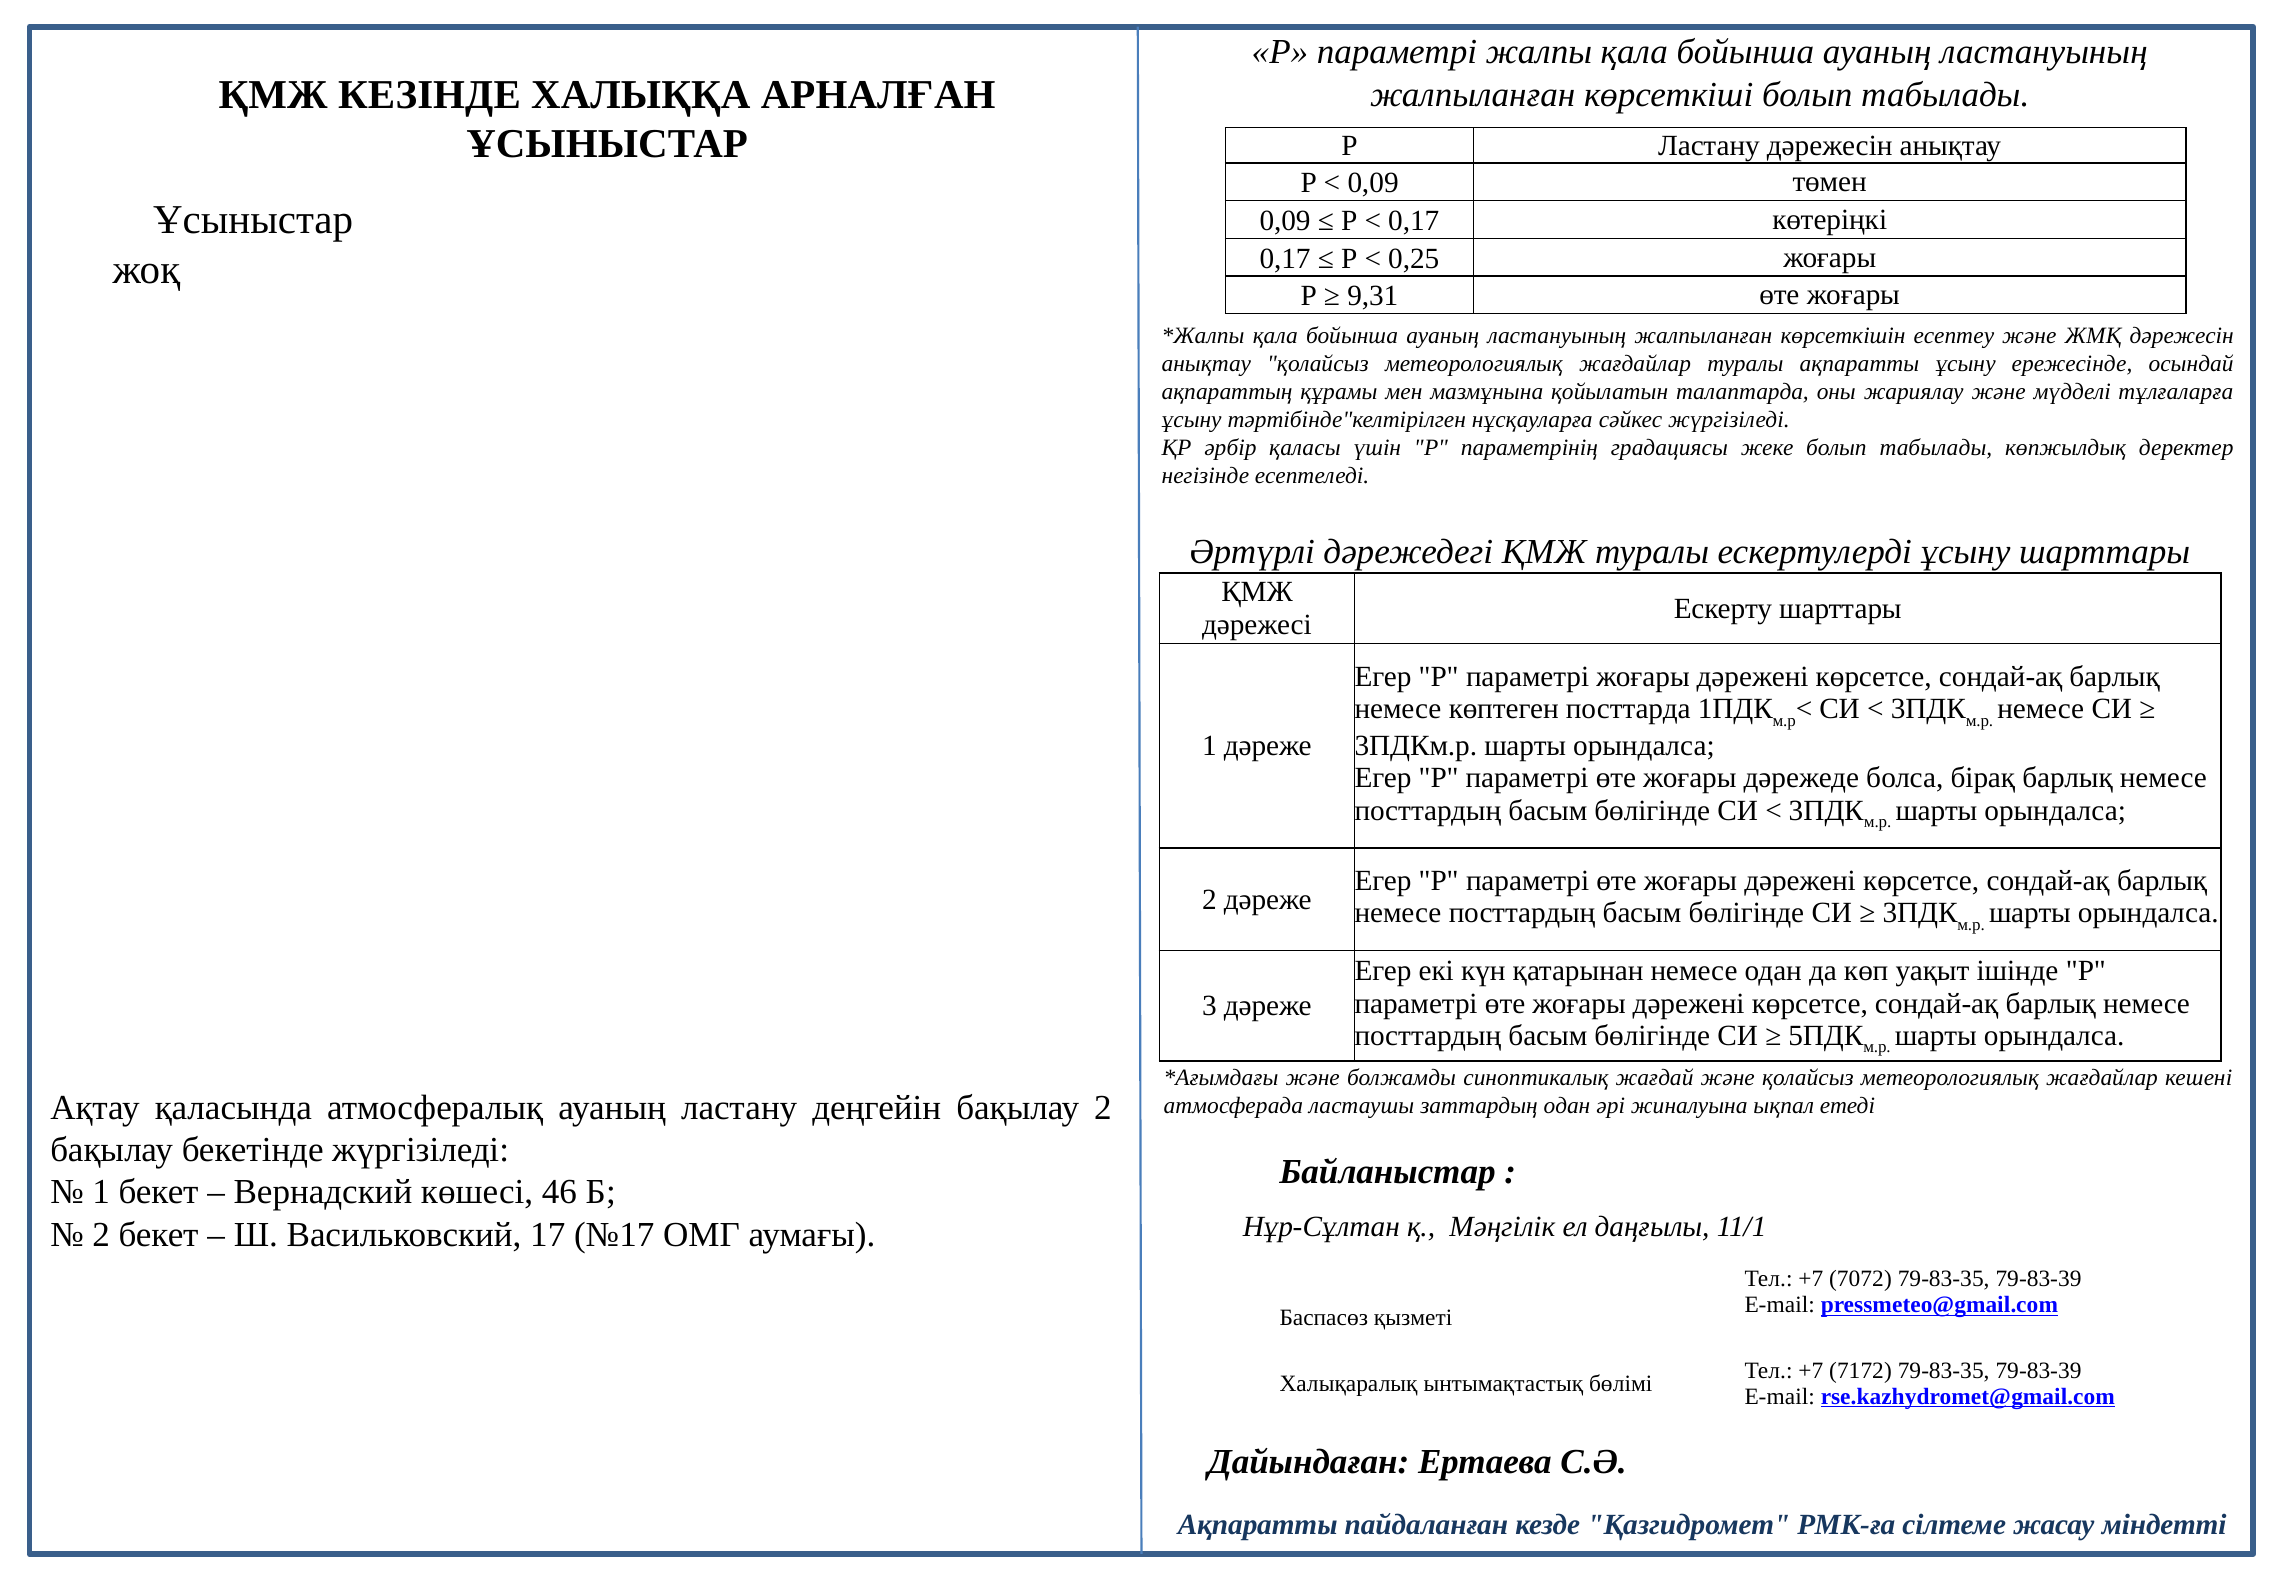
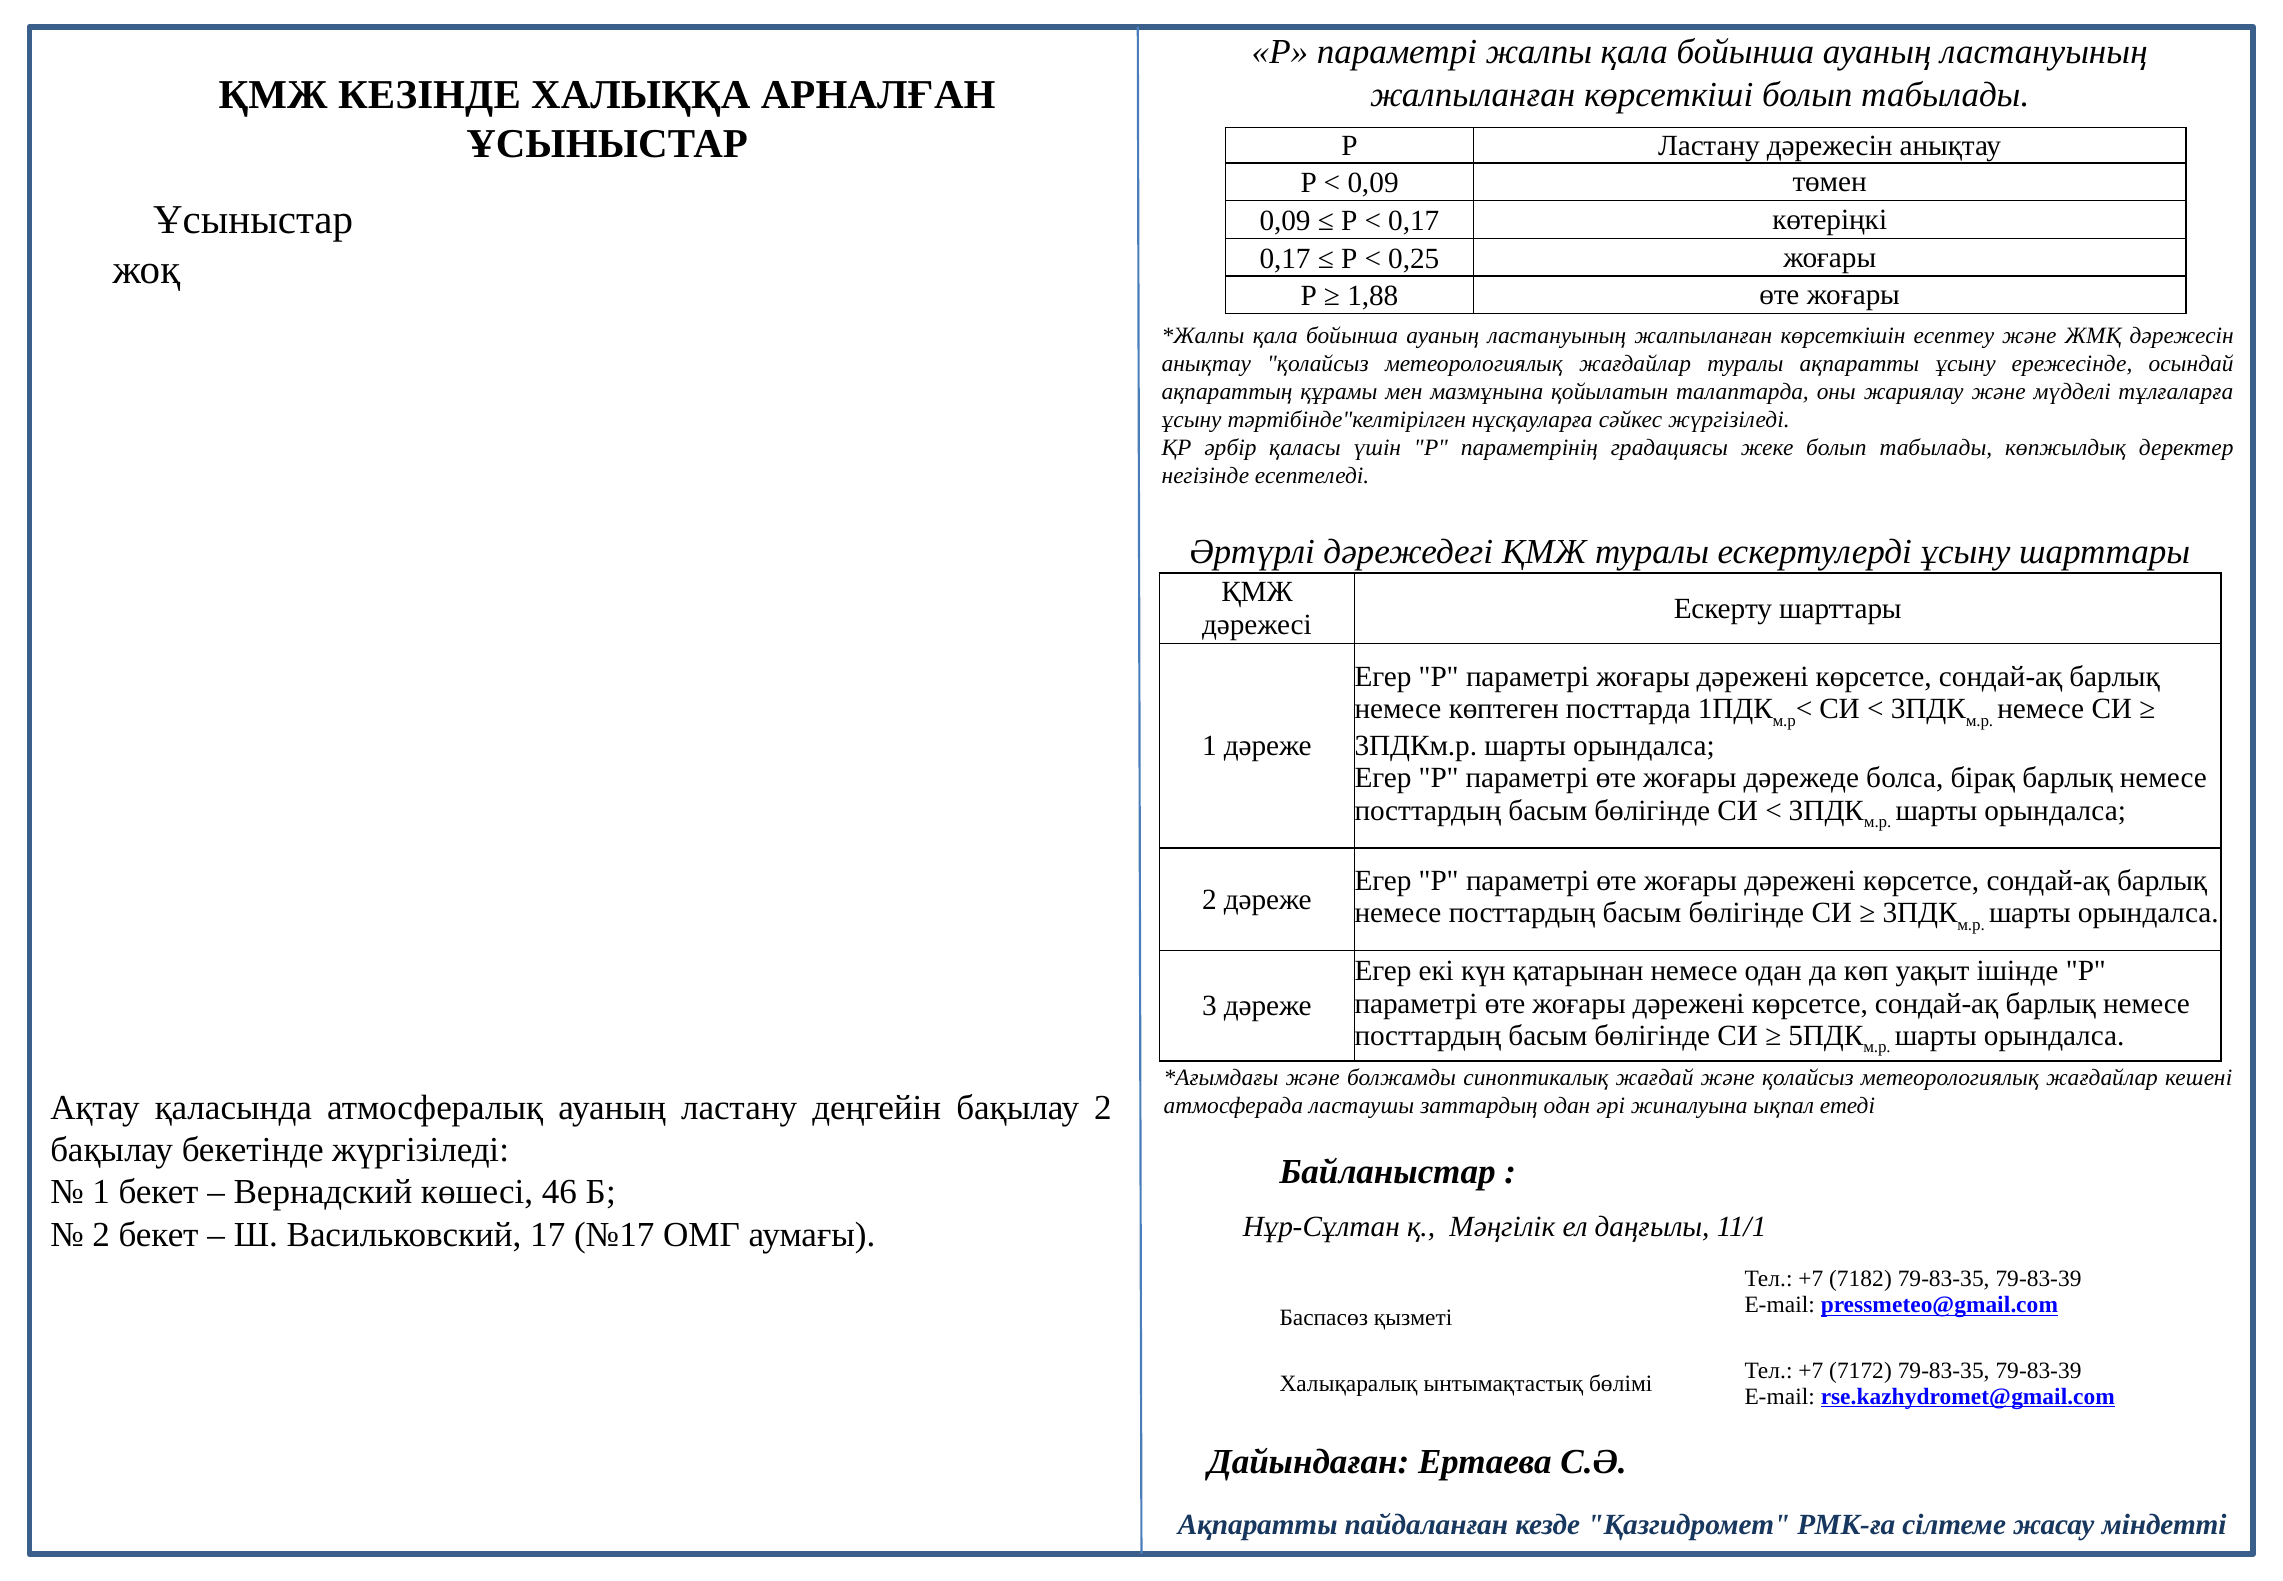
9,31: 9,31 -> 1,88 (1373, 296)
7072: 7072 -> 7182 (1860, 1279)
